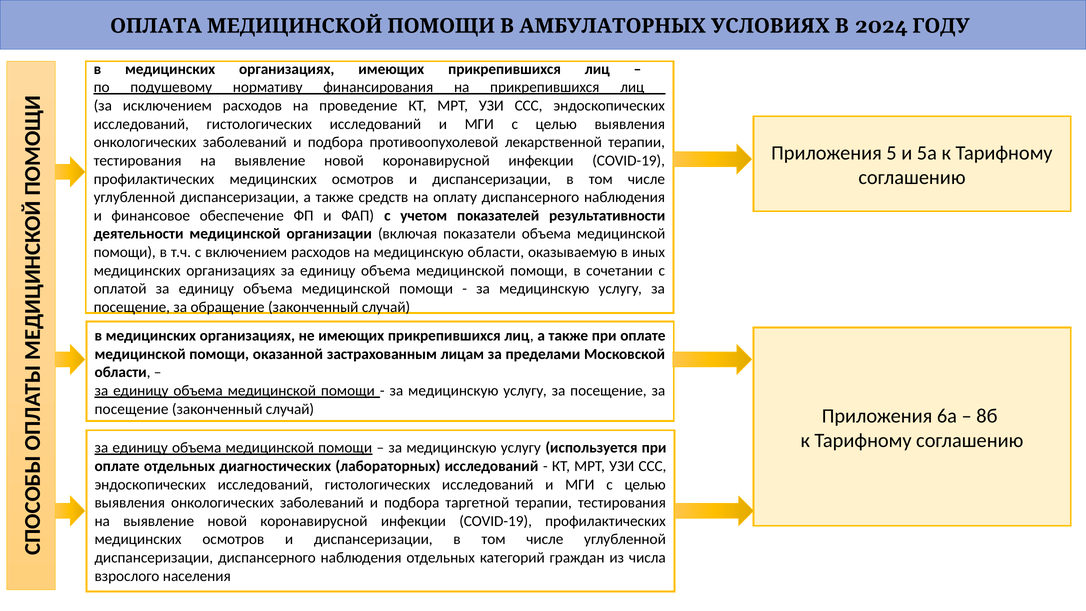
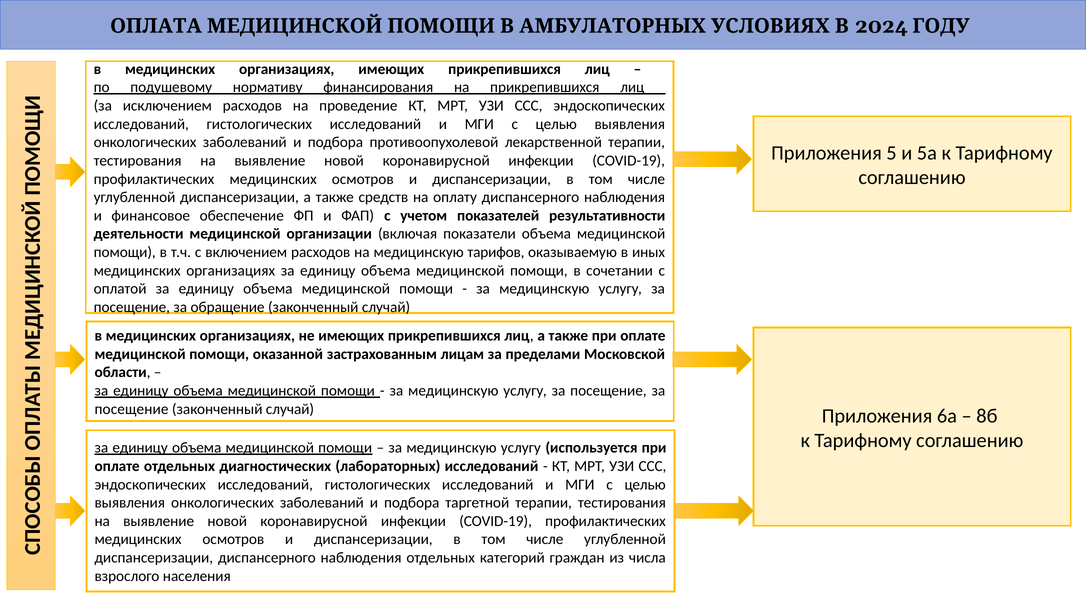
медицинскую области: области -> тарифов (496, 252)
